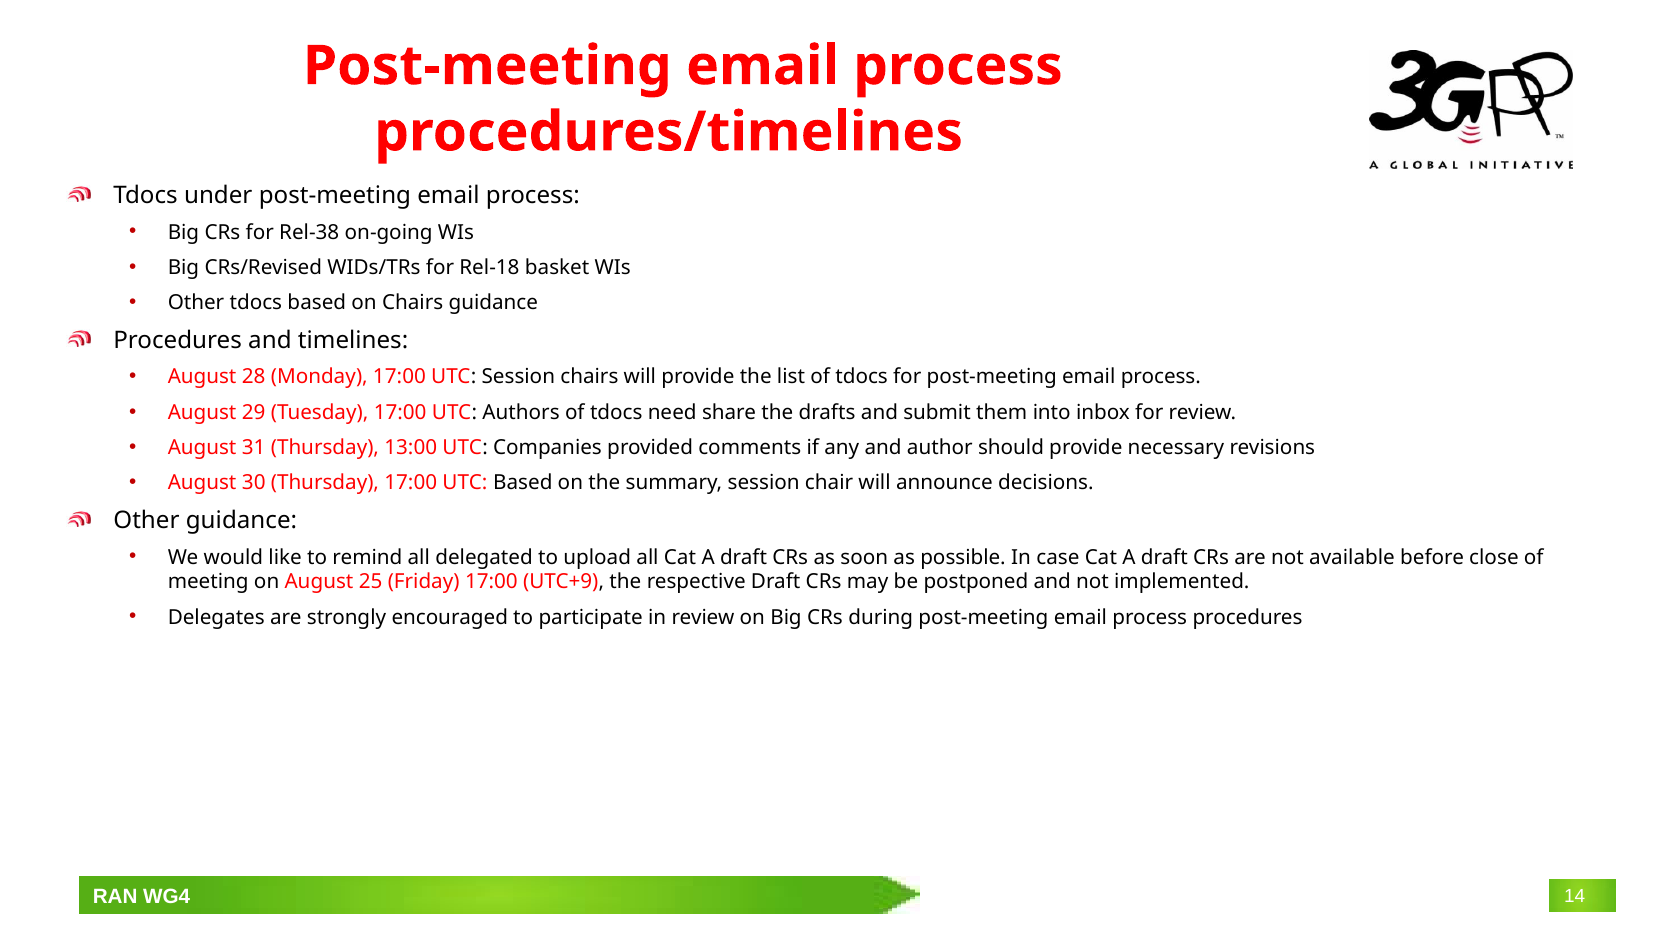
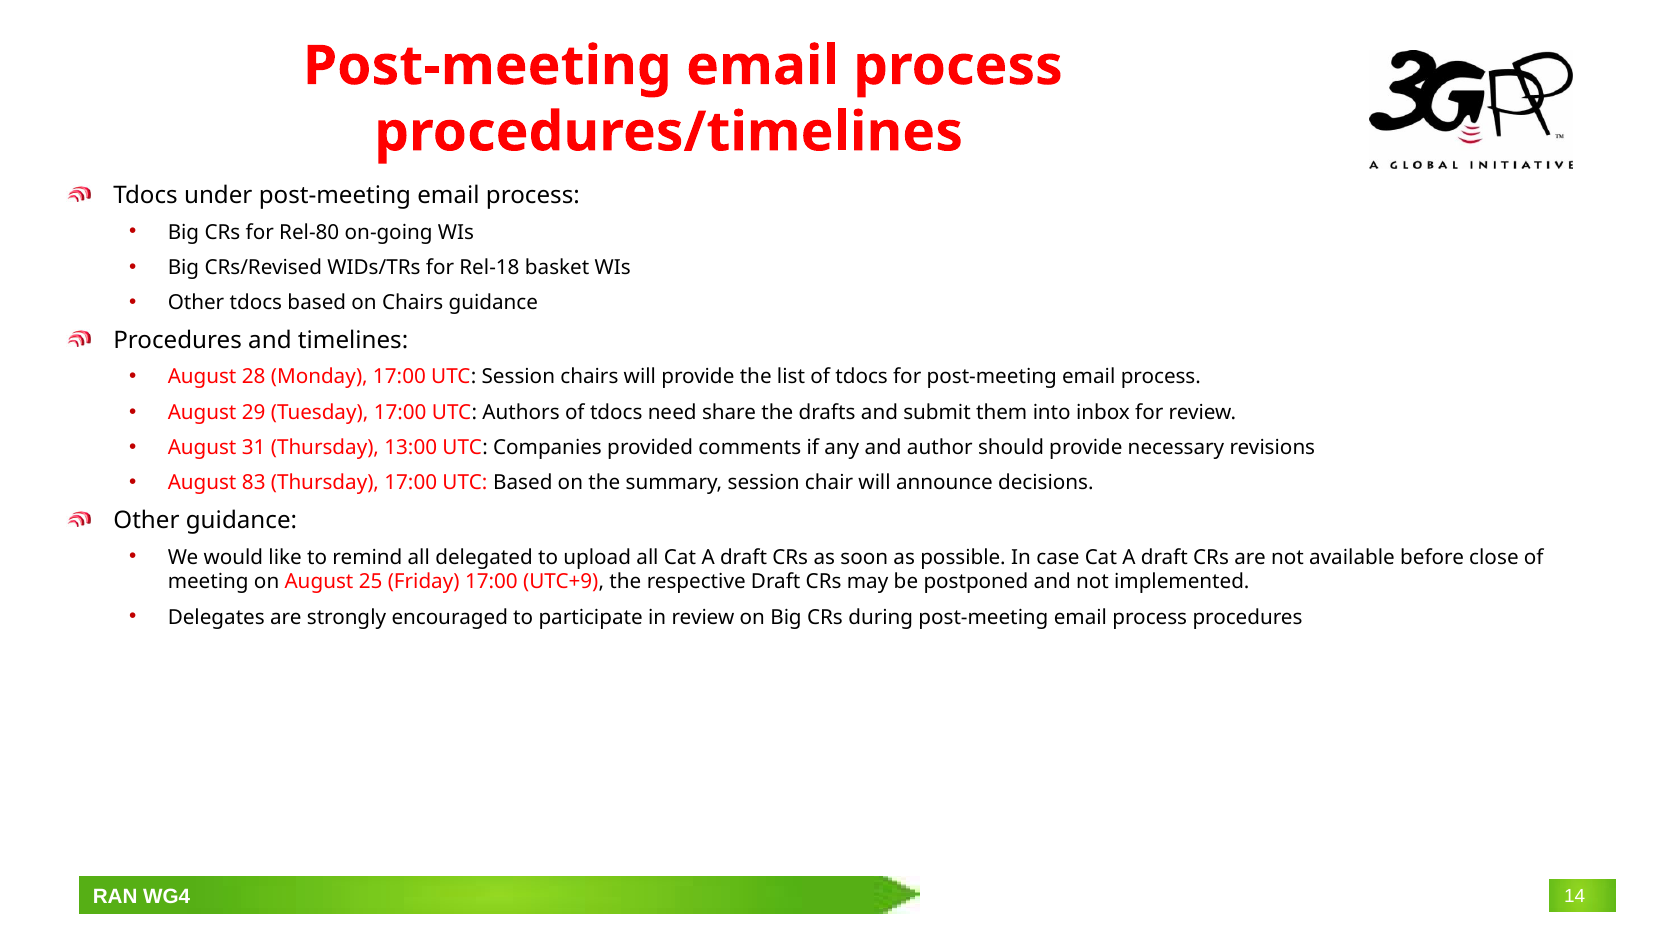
Rel-38: Rel-38 -> Rel-80 (309, 232)
30: 30 -> 83 (254, 483)
